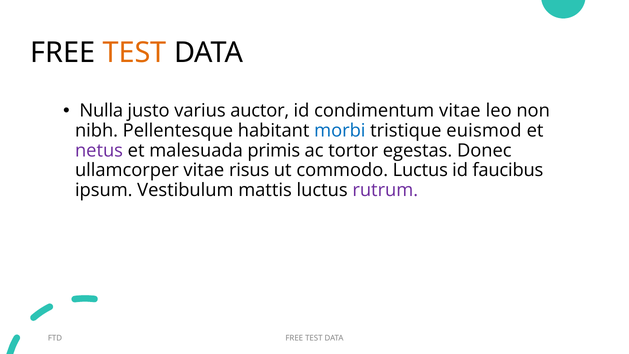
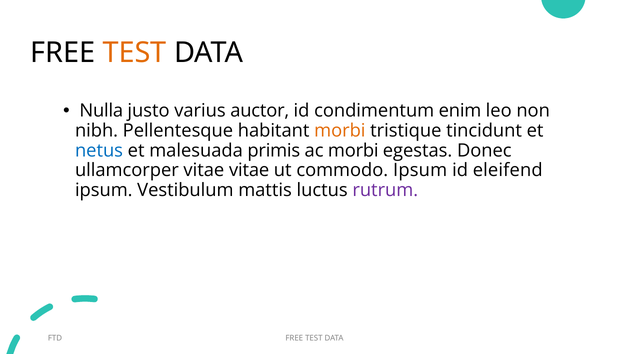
condimentum vitae: vitae -> enim (460, 111)
morbi colour: blue -> orange (340, 131)
euismod: euismod -> tincidunt (484, 131)
netus colour: purple -> blue (99, 150)
ac tortor: tortor -> morbi (353, 150)
vitae risus: risus -> vitae (249, 170)
commodo Luctus: Luctus -> Ipsum (420, 170)
faucibus: faucibus -> eleifend (508, 170)
